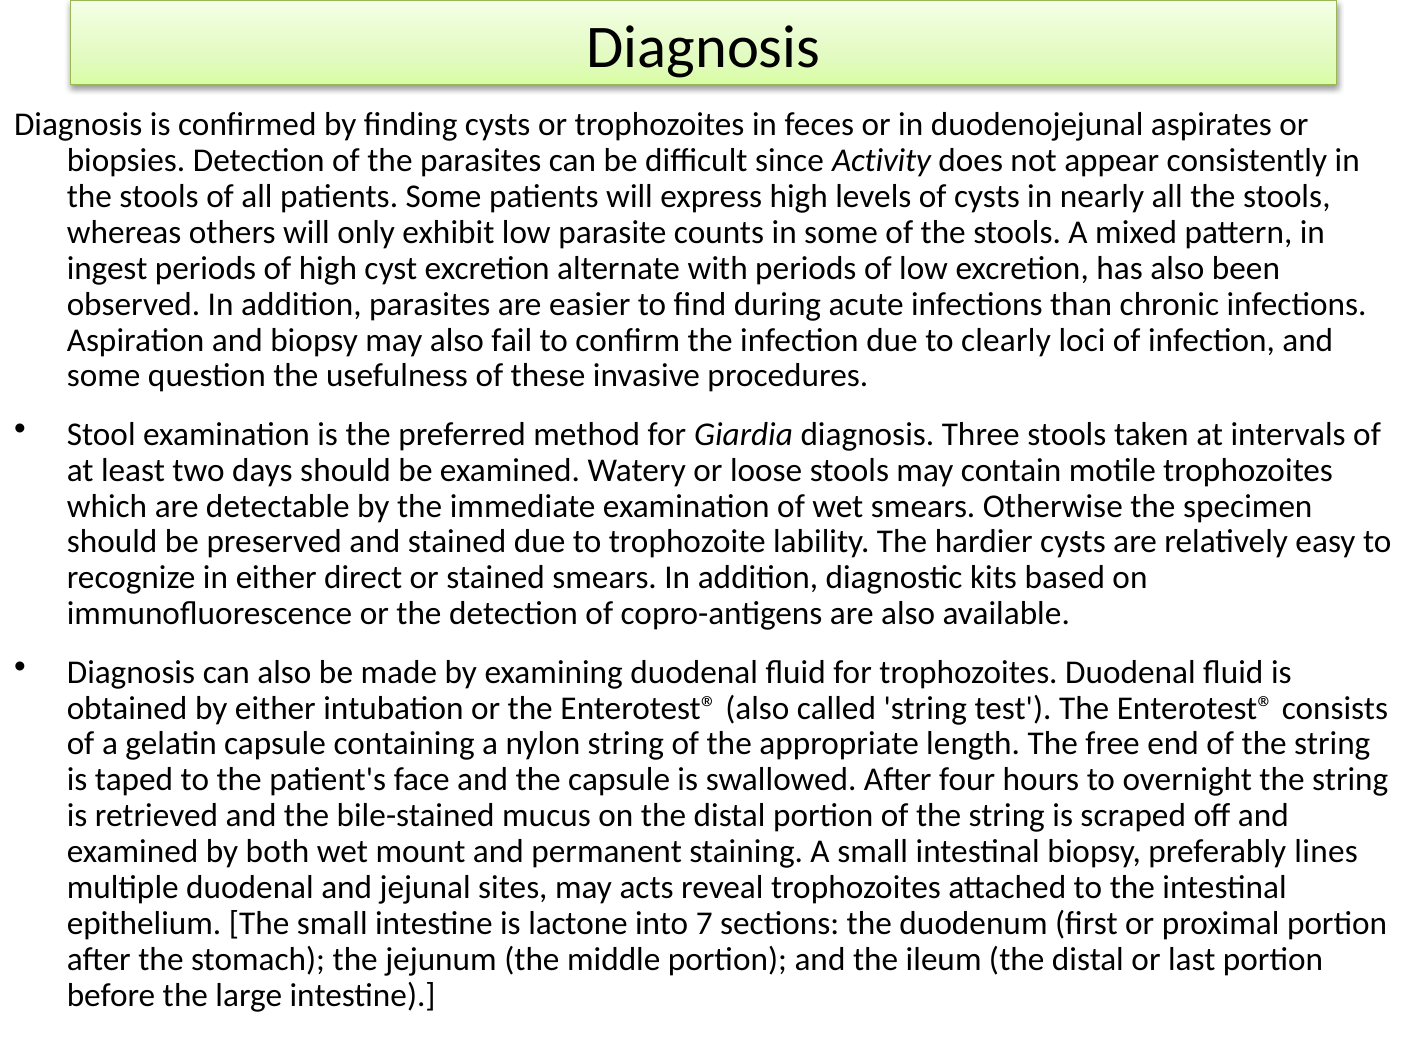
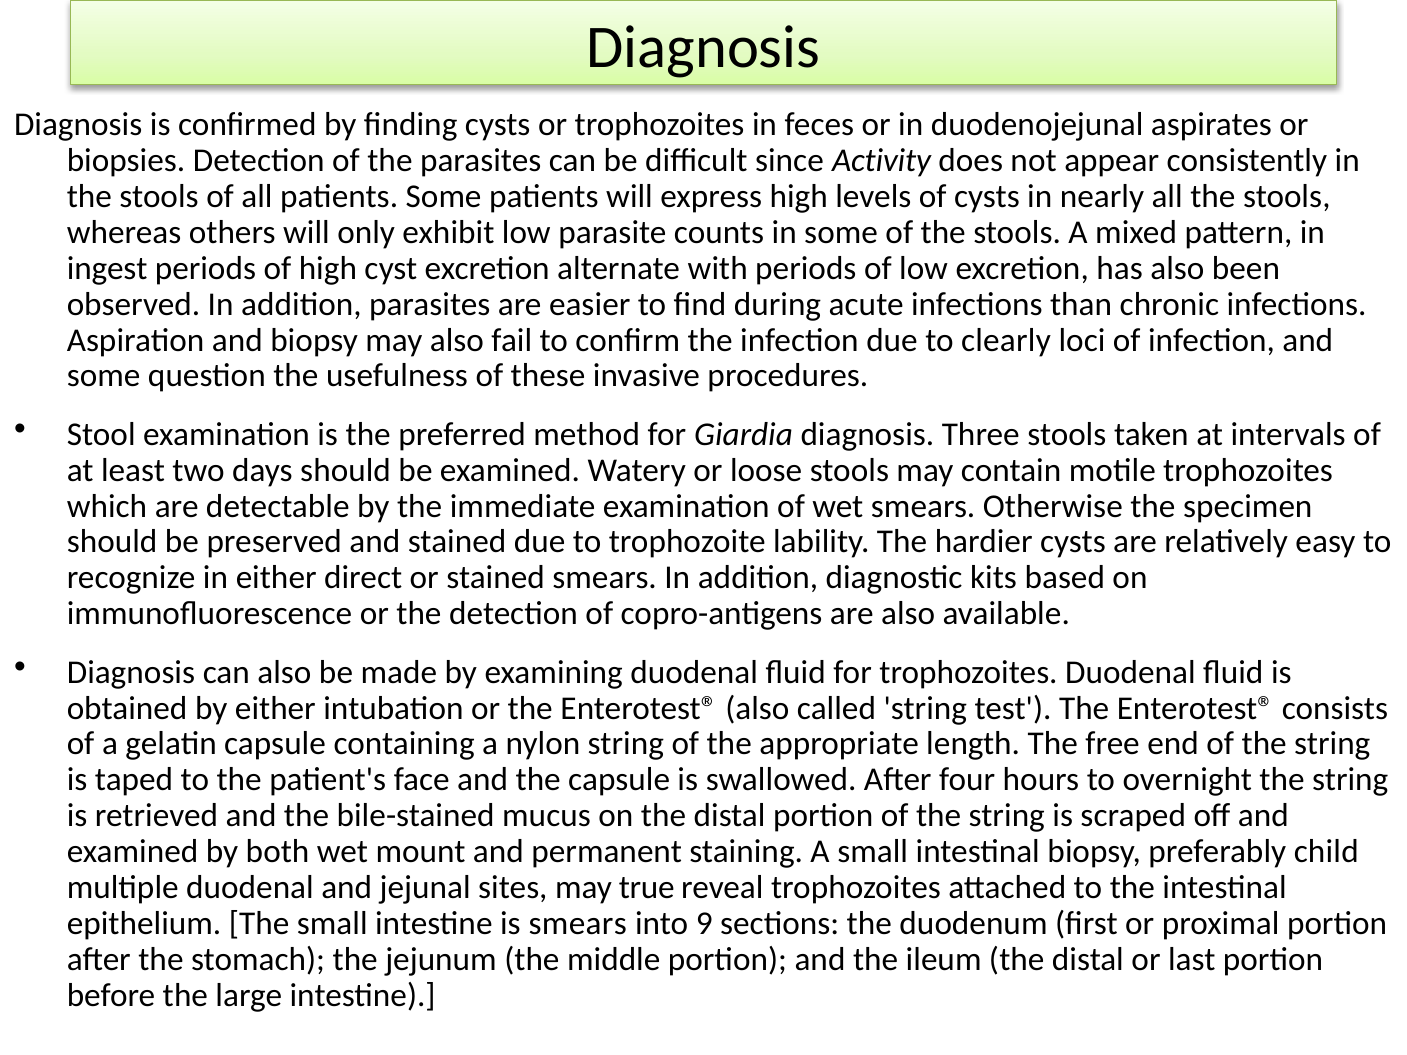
lines: lines -> child (1326, 852)
acts: acts -> true (647, 888)
is lactone: lactone -> smears (578, 924)
7: 7 -> 9 (704, 924)
